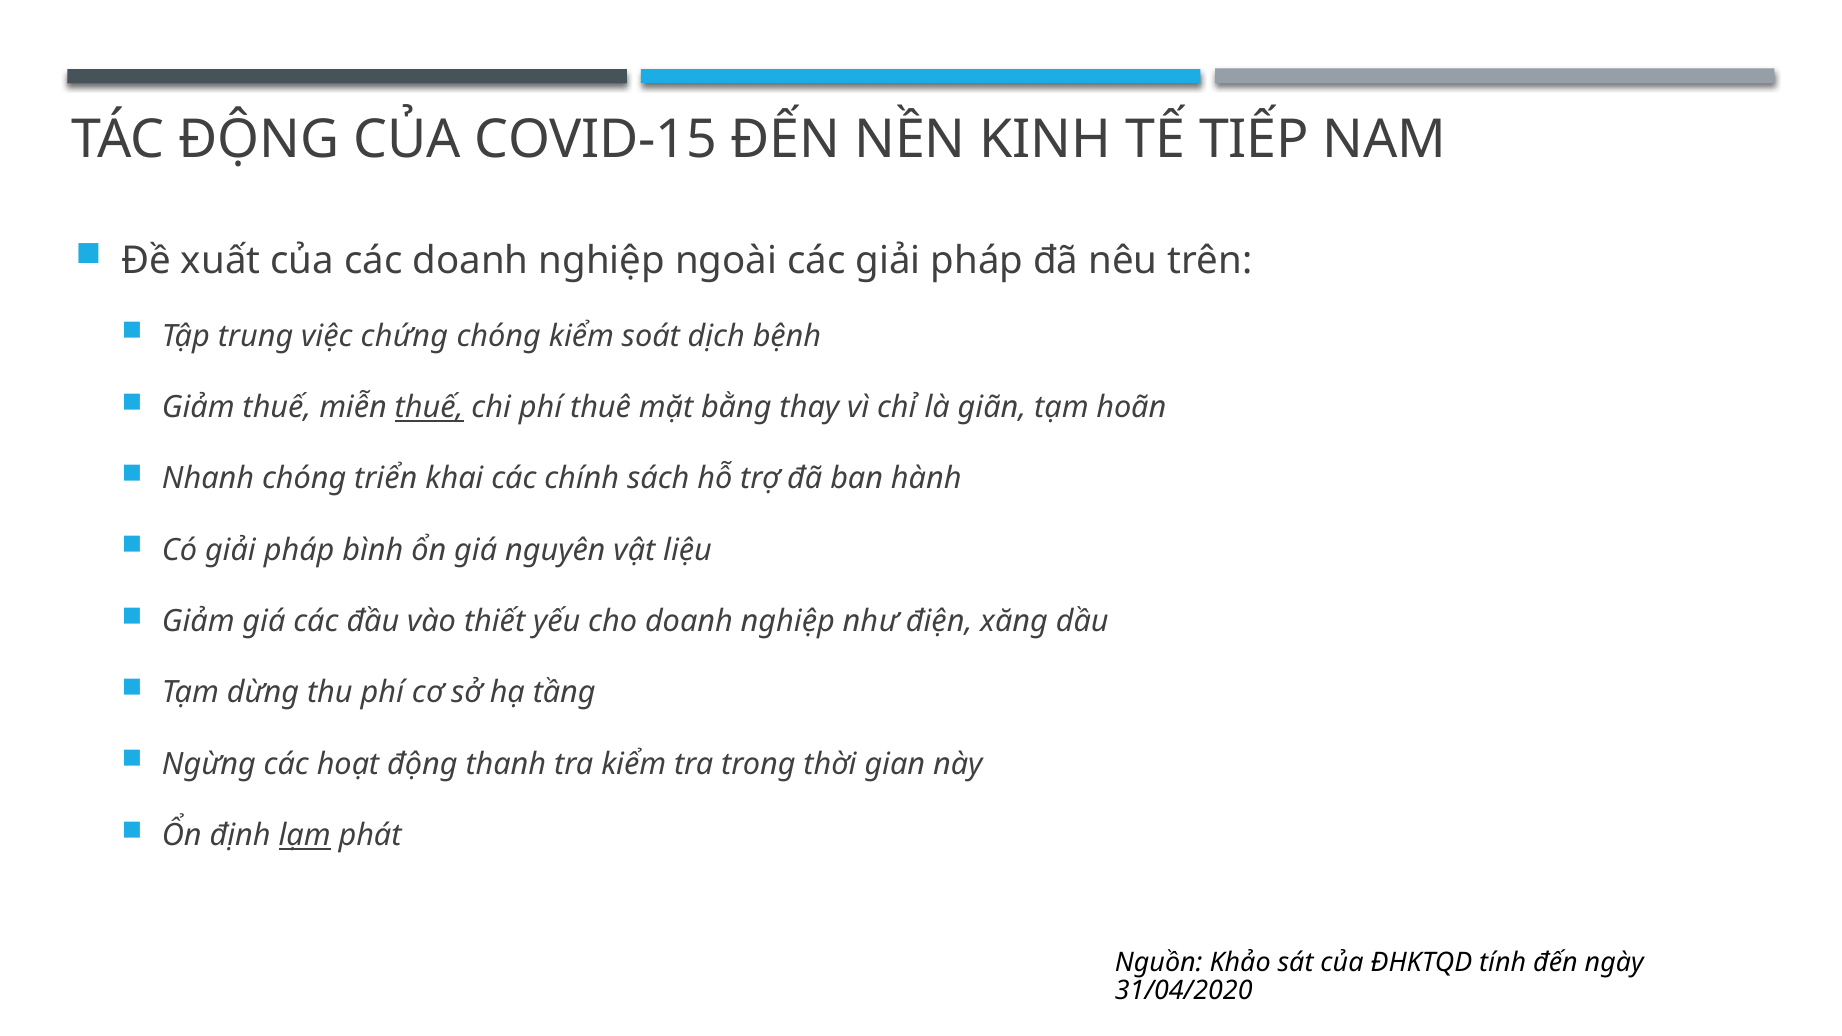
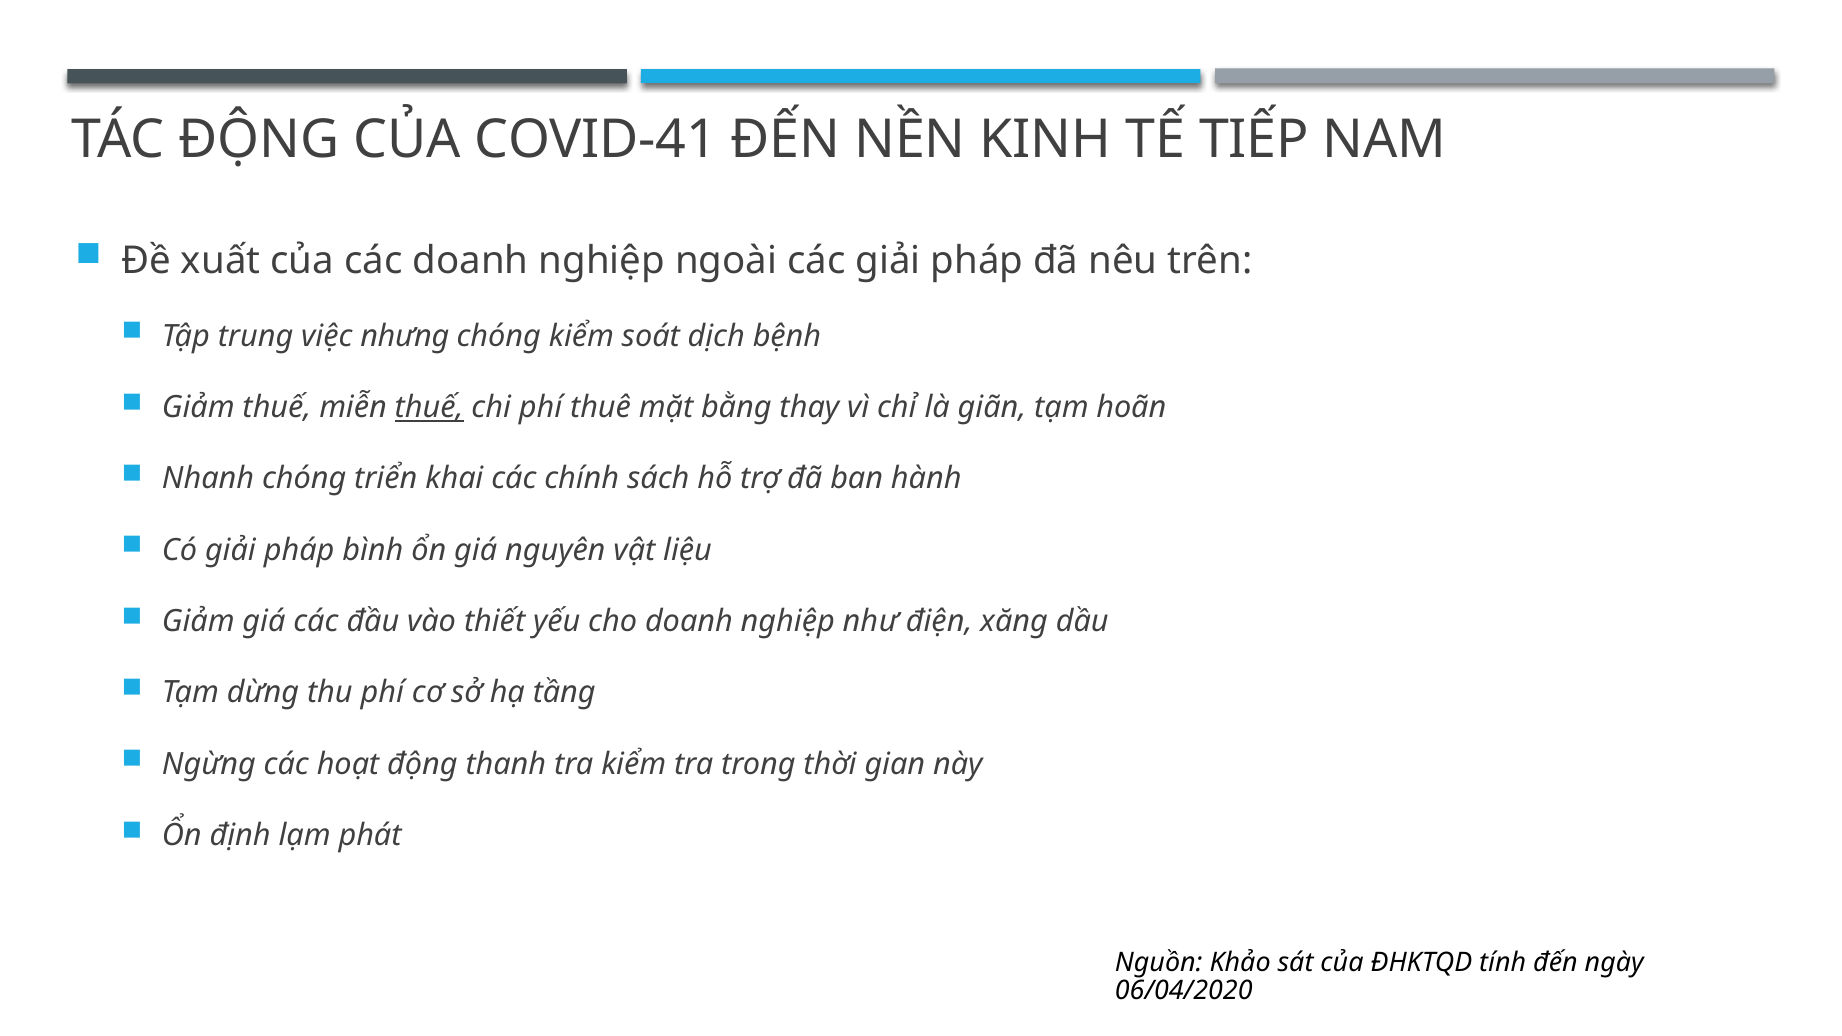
COVID-15: COVID-15 -> COVID-41 (596, 139)
chứng: chứng -> nhưng (405, 336)
lạm underline: present -> none (305, 836)
31/04/2020: 31/04/2020 -> 06/04/2020 (1184, 991)
